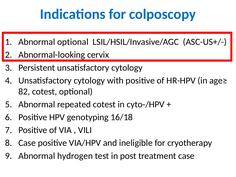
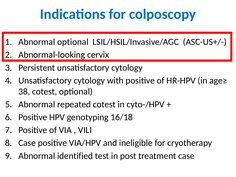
82: 82 -> 38 (24, 92)
hydrogen: hydrogen -> identified (75, 156)
